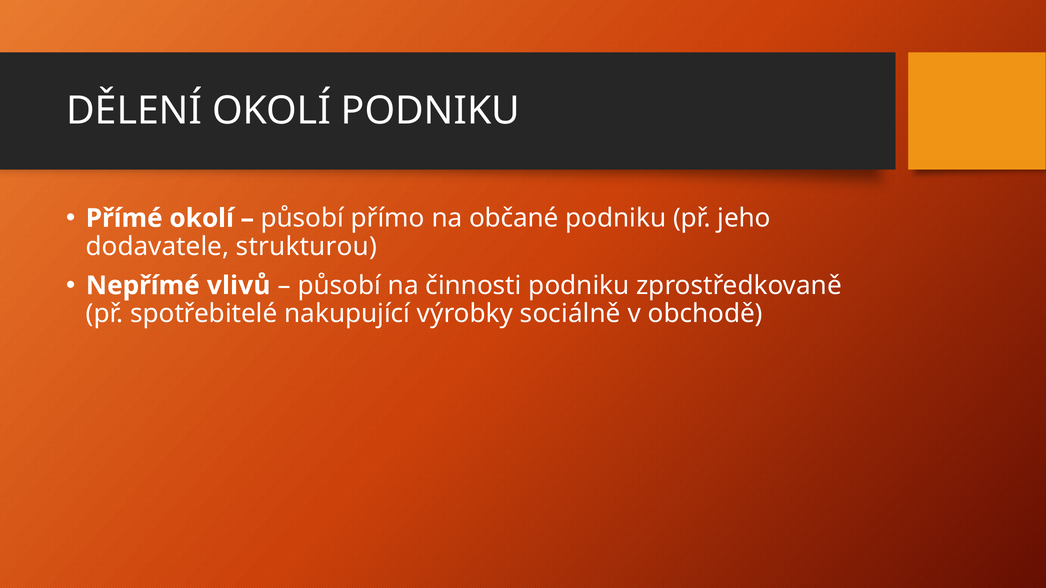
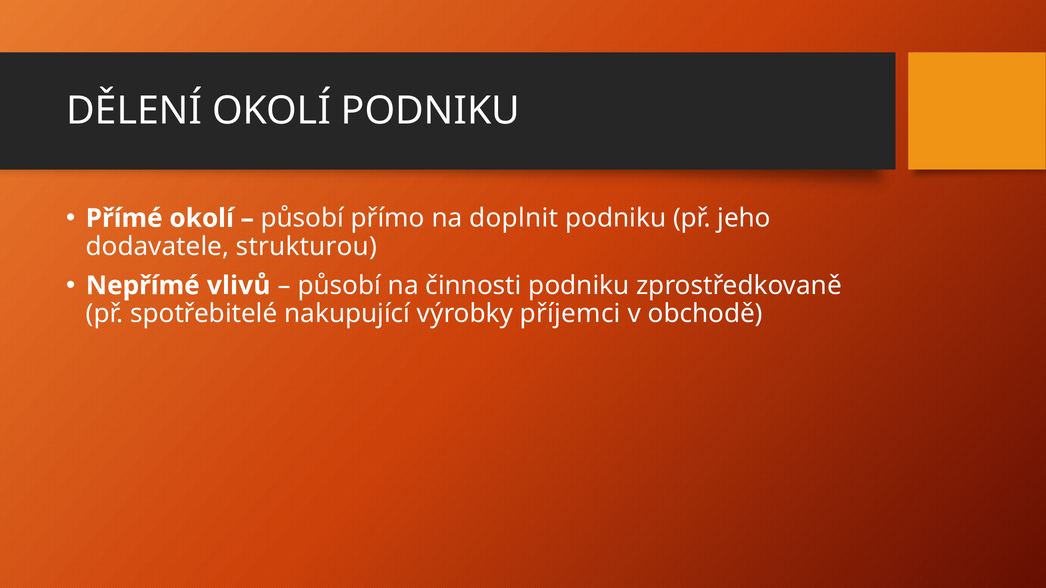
občané: občané -> doplnit (514, 218)
sociálně: sociálně -> příjemci (570, 314)
